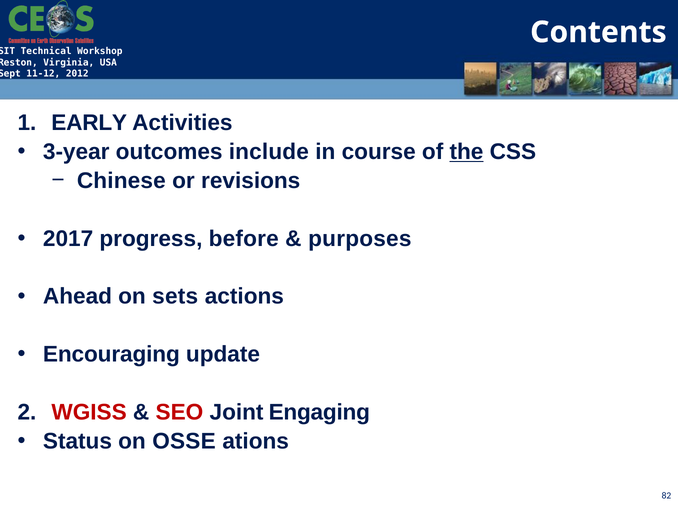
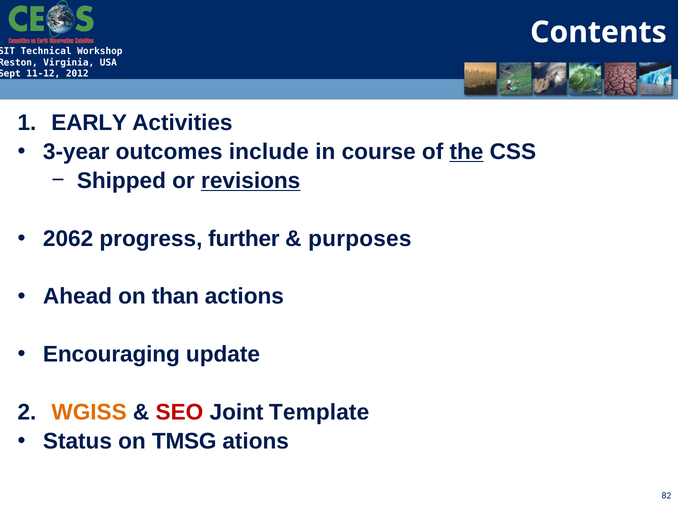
Chinese: Chinese -> Shipped (121, 181)
revisions underline: none -> present (251, 181)
2017: 2017 -> 2062 (68, 238)
before: before -> further (244, 238)
sets: sets -> than (175, 296)
WGISS colour: red -> orange (89, 412)
Engaging: Engaging -> Template (319, 412)
OSSE: OSSE -> TMSG (184, 441)
